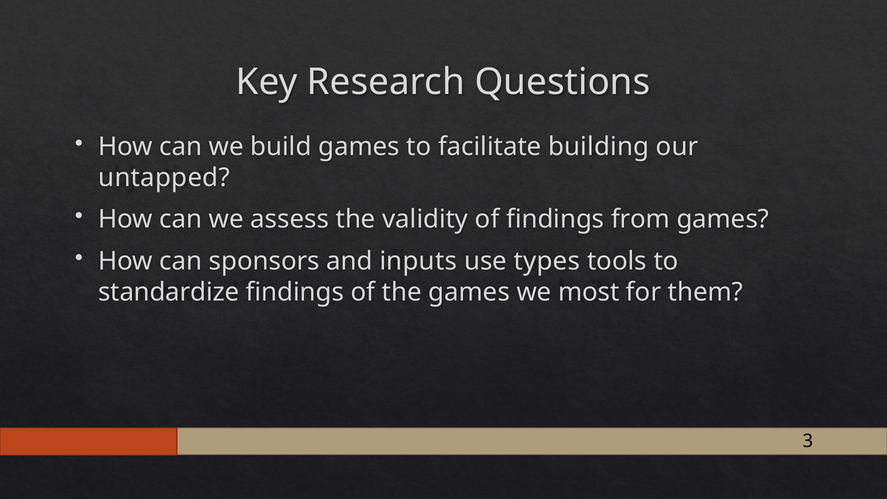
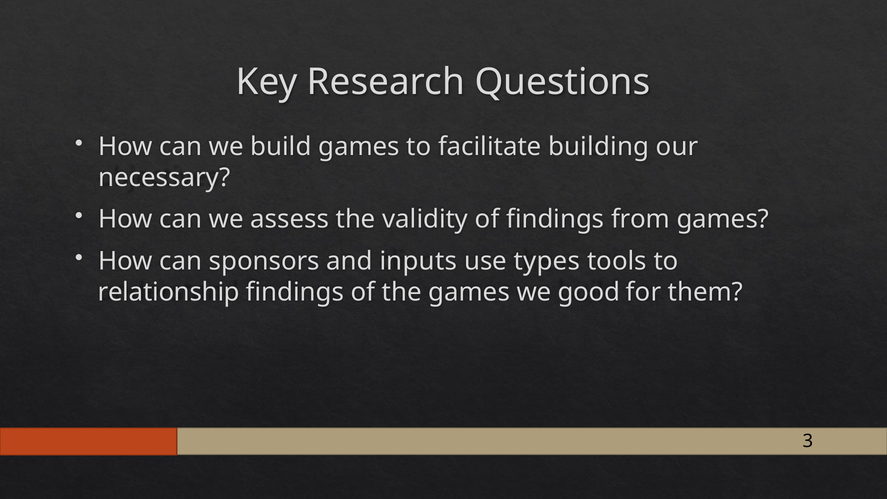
untapped: untapped -> necessary (164, 178)
standardize: standardize -> relationship (169, 292)
most: most -> good (589, 292)
